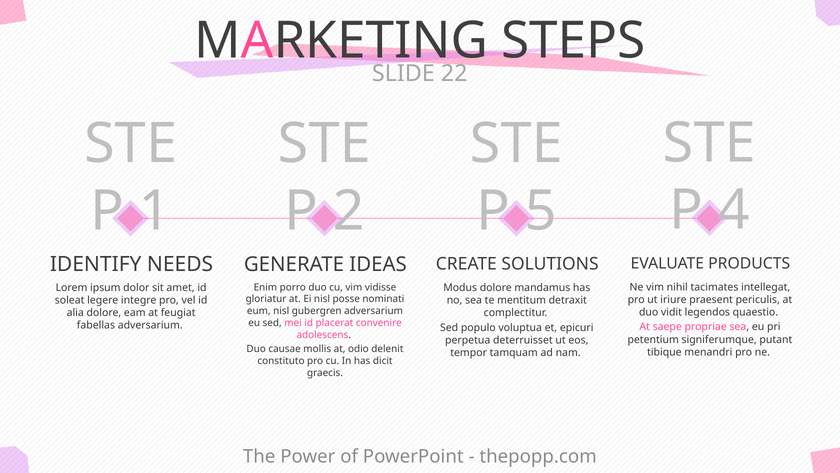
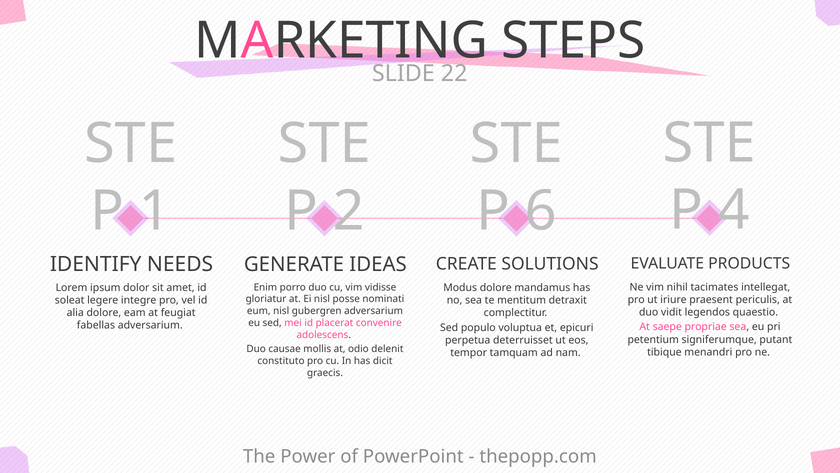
5: 5 -> 6 (541, 211)
